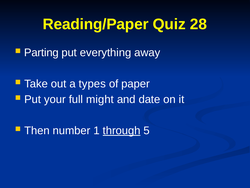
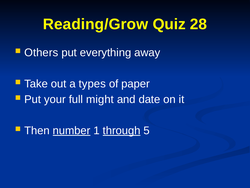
Reading/Paper: Reading/Paper -> Reading/Grow (96, 24)
Parting: Parting -> Others (41, 52)
number underline: none -> present (72, 130)
